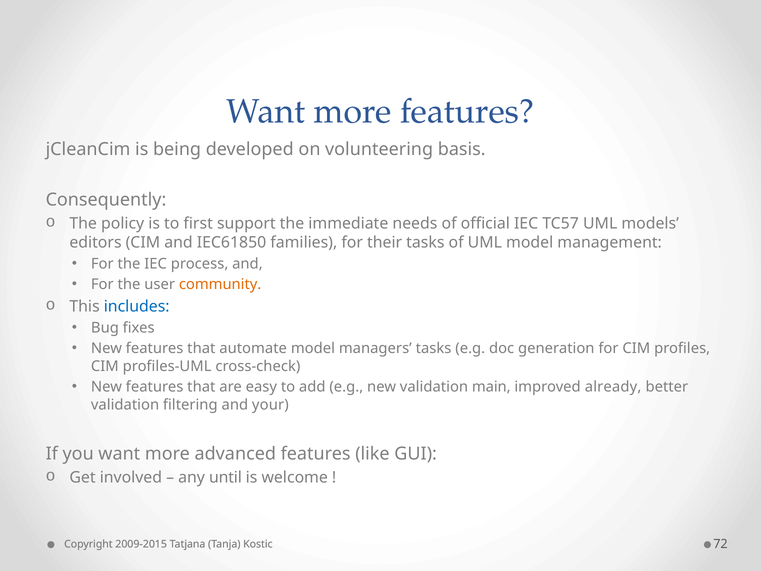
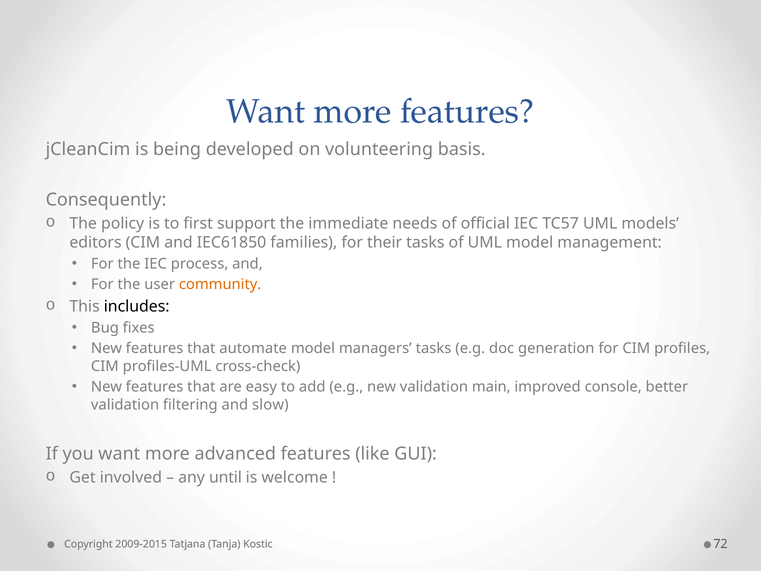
includes colour: blue -> black (137, 306)
already: already -> console (613, 387)
your: your -> slow (270, 404)
